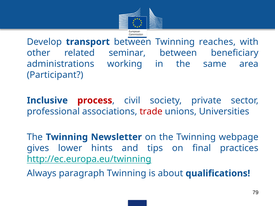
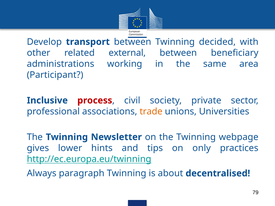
reaches: reaches -> decided (217, 42)
seminar: seminar -> external (127, 53)
trade colour: red -> orange (151, 112)
final: final -> only (202, 148)
qualifications: qualifications -> decentralised (218, 174)
